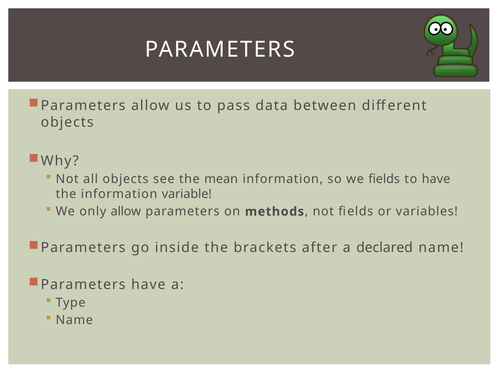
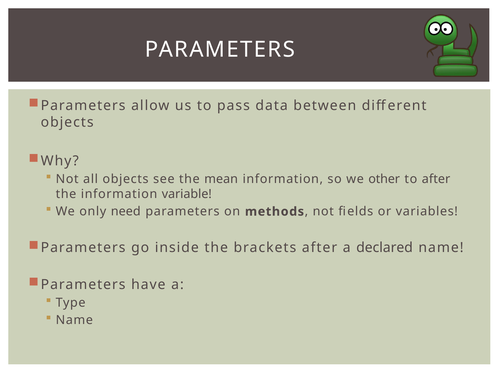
we fields: fields -> other (384, 179)
to have: have -> after (436, 179)
only allow: allow -> need (126, 212)
